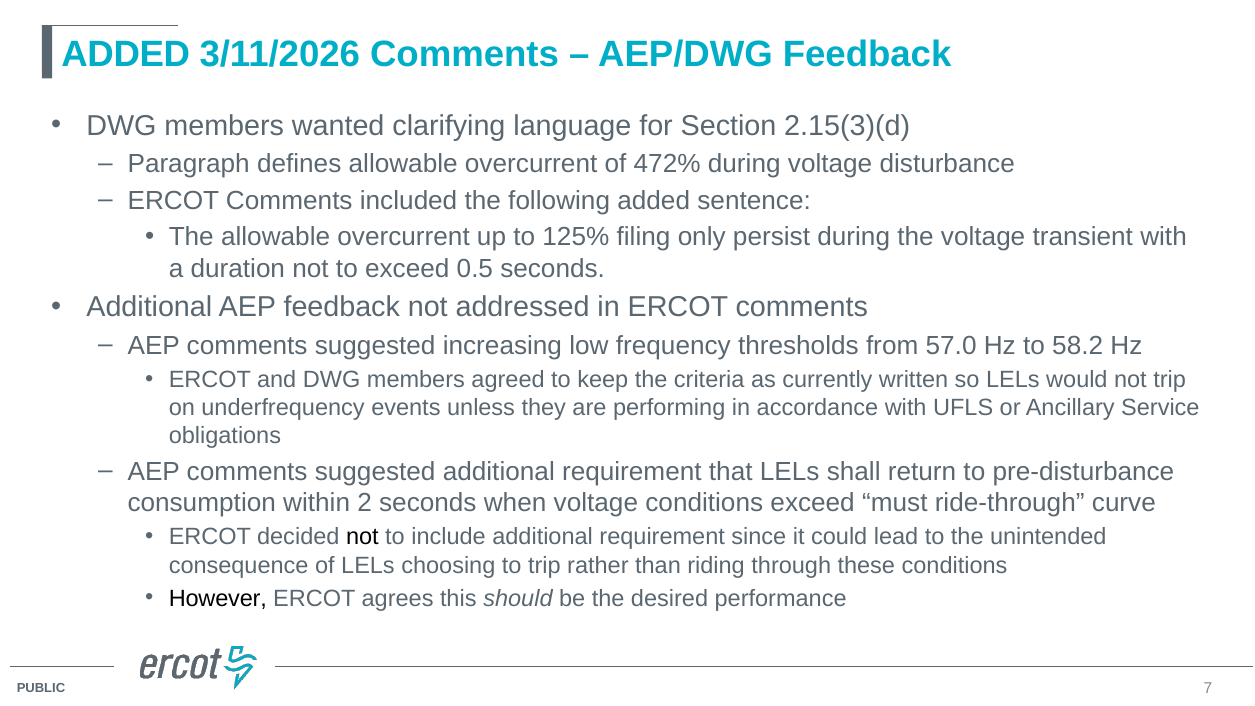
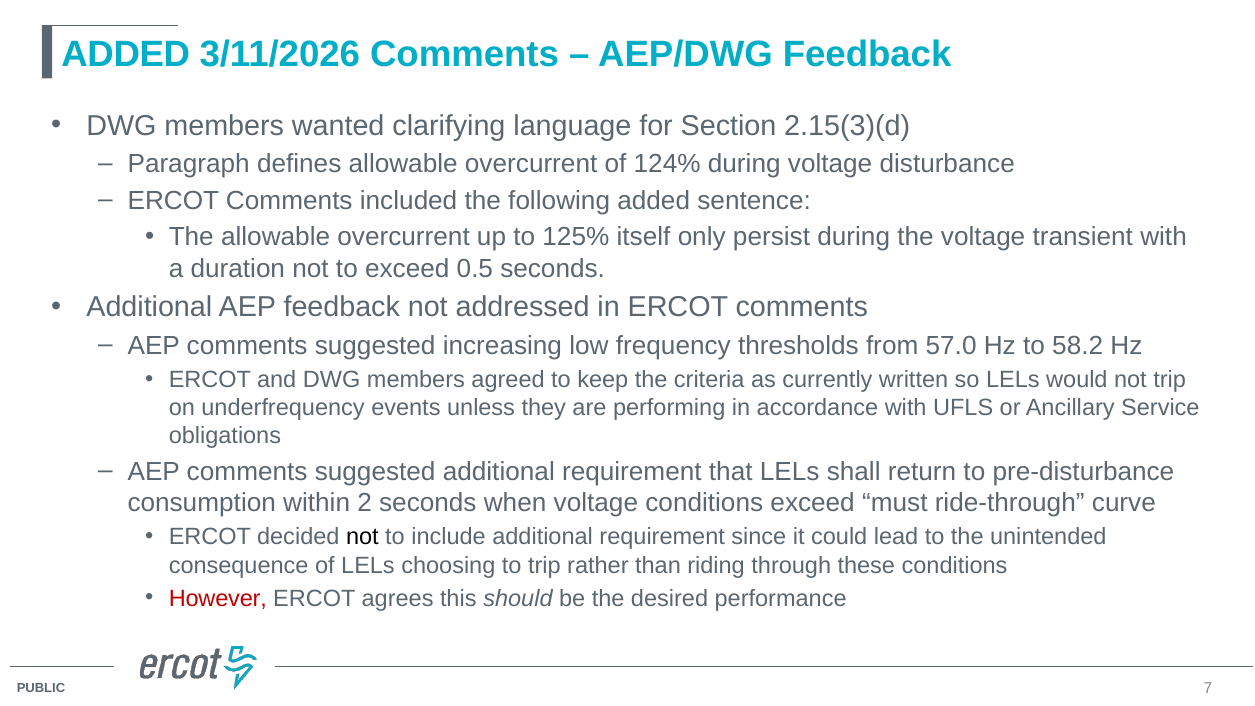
472%: 472% -> 124% (667, 164)
filing: filing -> itself (644, 237)
However colour: black -> red (218, 598)
